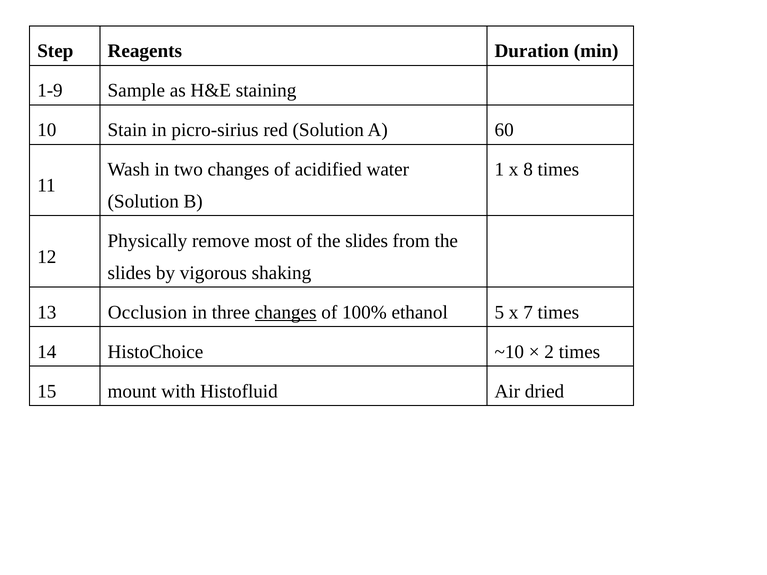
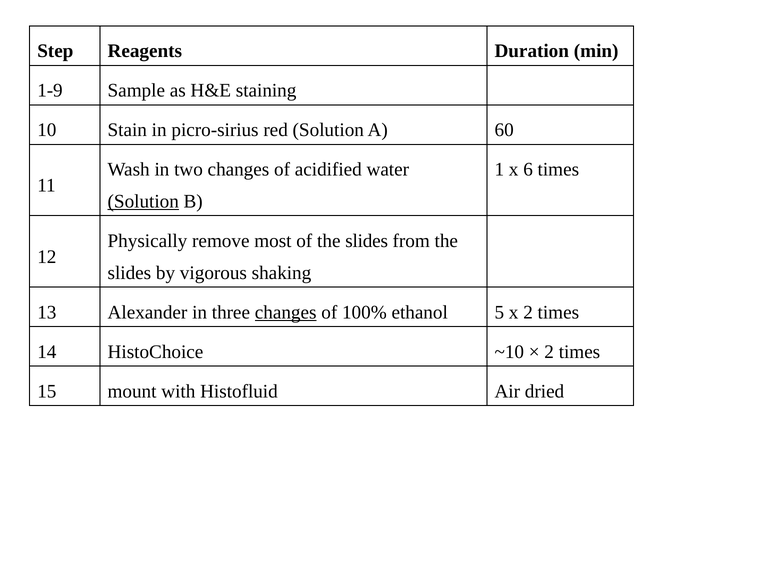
8: 8 -> 6 (528, 170)
Solution underline: none -> present (143, 201)
Occlusion: Occlusion -> Alexander (147, 312)
x 7: 7 -> 2 (528, 312)
